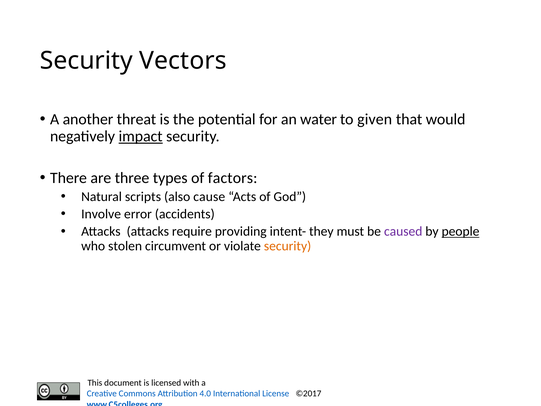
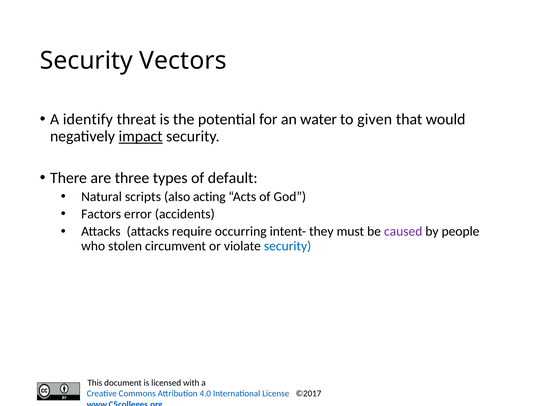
another: another -> identify (88, 119)
factors: factors -> default (233, 178)
cause: cause -> acting (209, 196)
Involve: Involve -> Factors (101, 214)
providing: providing -> occurring (241, 231)
people underline: present -> none (461, 231)
security colour: orange -> blue (288, 246)
